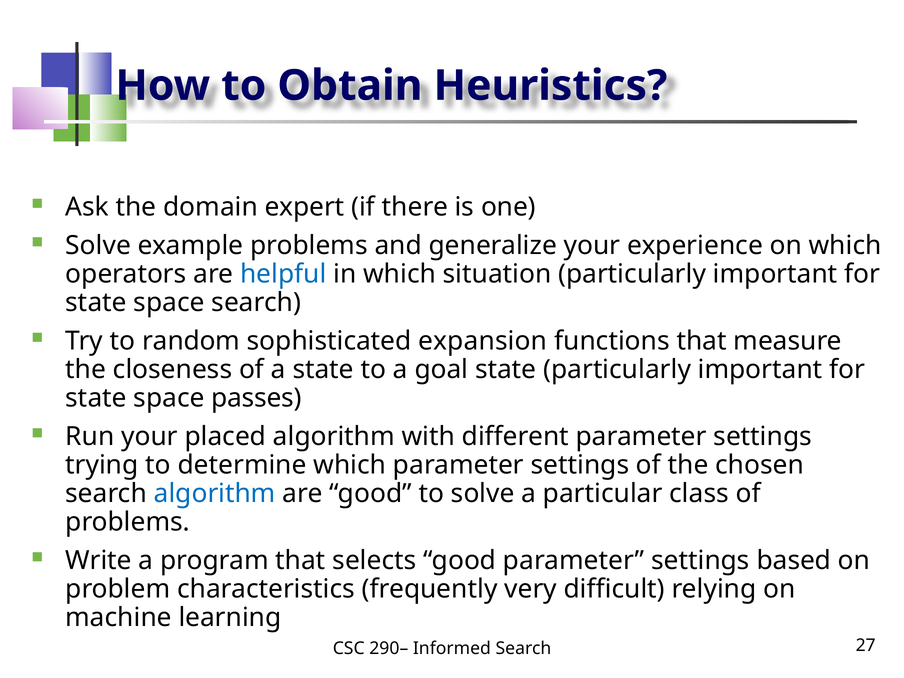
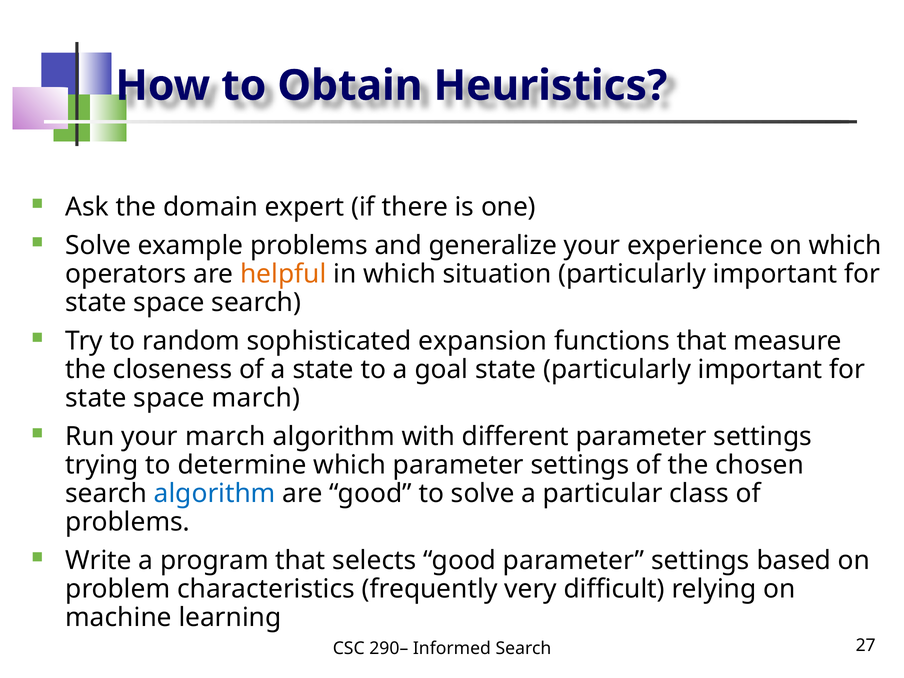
helpful colour: blue -> orange (283, 274)
space passes: passes -> march (256, 398)
your placed: placed -> march (225, 436)
